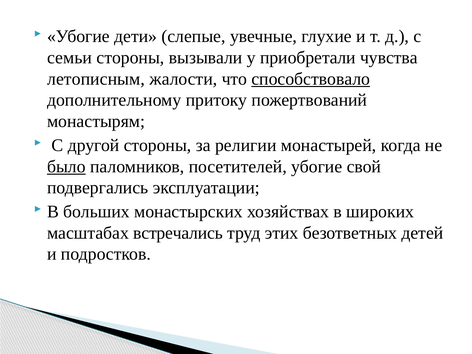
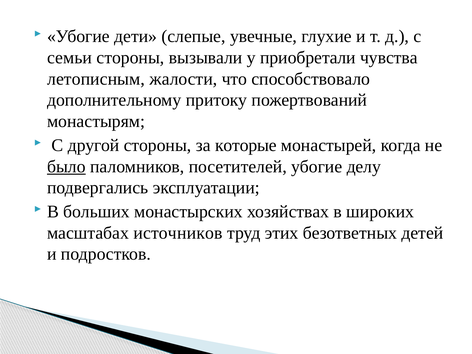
способствовало underline: present -> none (311, 79)
религии: религии -> которые (246, 145)
свой: свой -> делу (364, 166)
встречались: встречались -> источников (178, 233)
